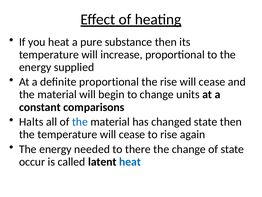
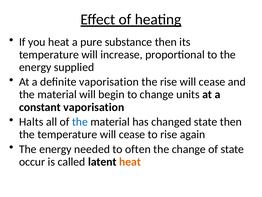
definite proportional: proportional -> vaporisation (109, 82)
constant comparisons: comparisons -> vaporisation (94, 107)
there: there -> often (138, 149)
heat colour: blue -> orange (130, 161)
